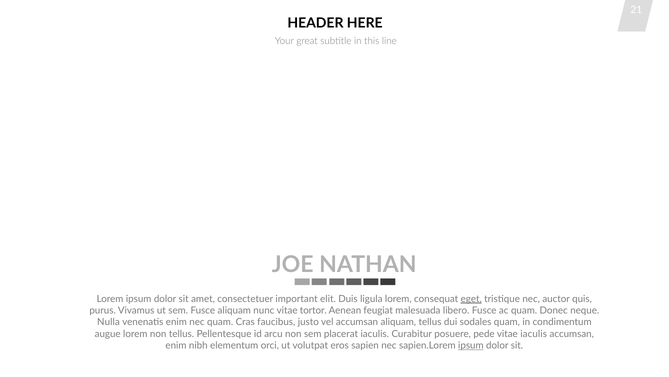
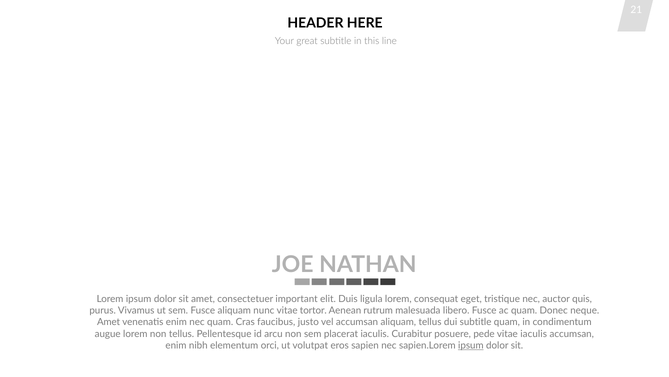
eget underline: present -> none (471, 299)
feugiat: feugiat -> rutrum (378, 311)
Nulla: Nulla -> Amet (109, 322)
dui sodales: sodales -> subtitle (476, 322)
